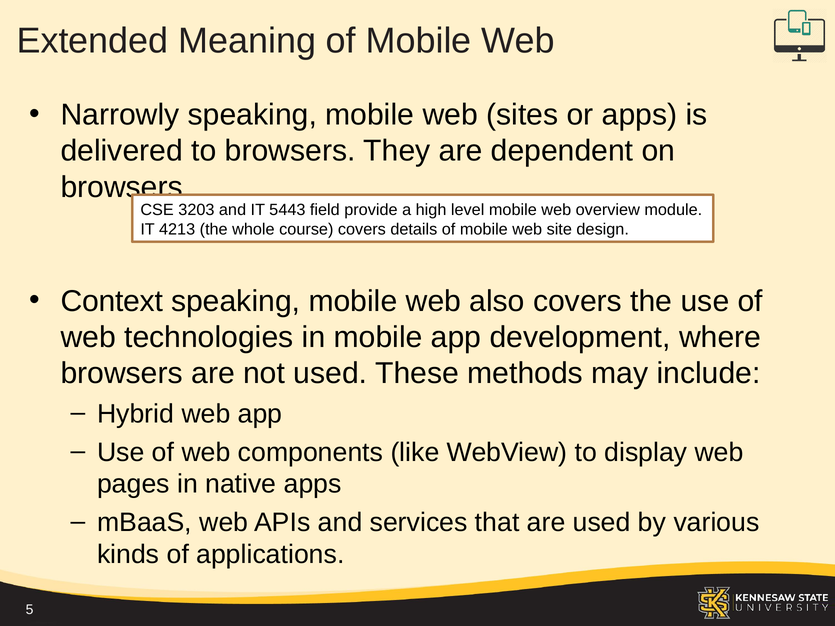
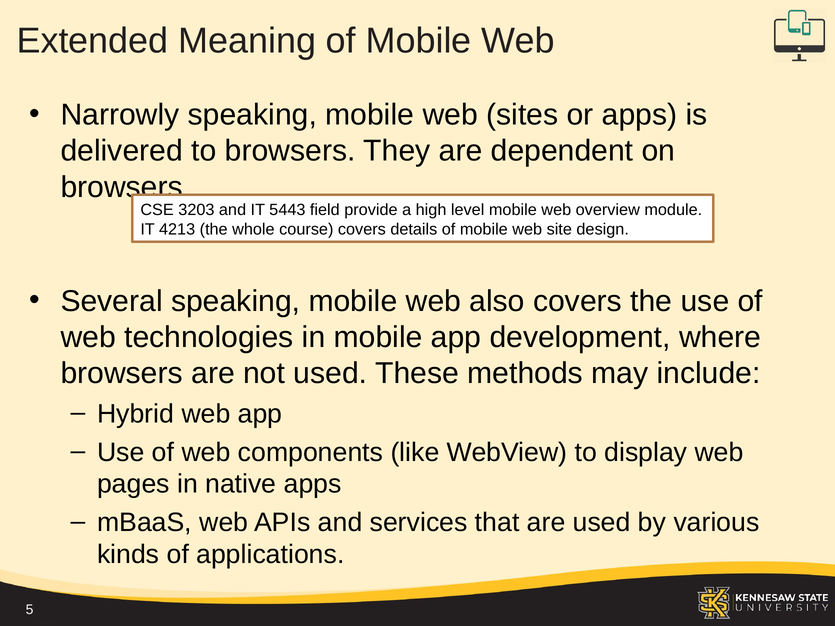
Context: Context -> Several (112, 301)
